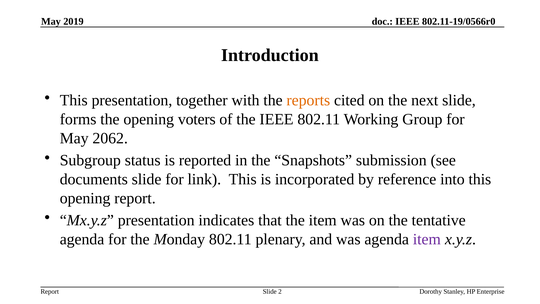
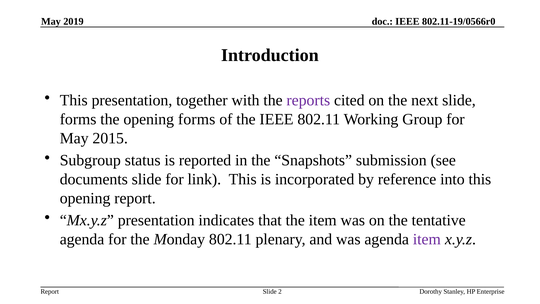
reports colour: orange -> purple (308, 100)
opening voters: voters -> forms (197, 119)
2062: 2062 -> 2015 (110, 138)
